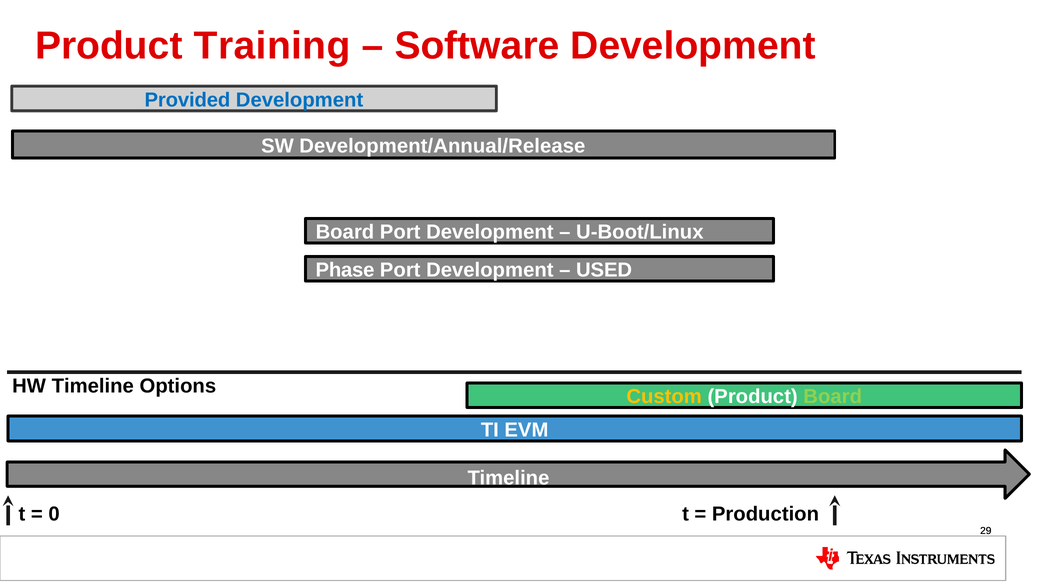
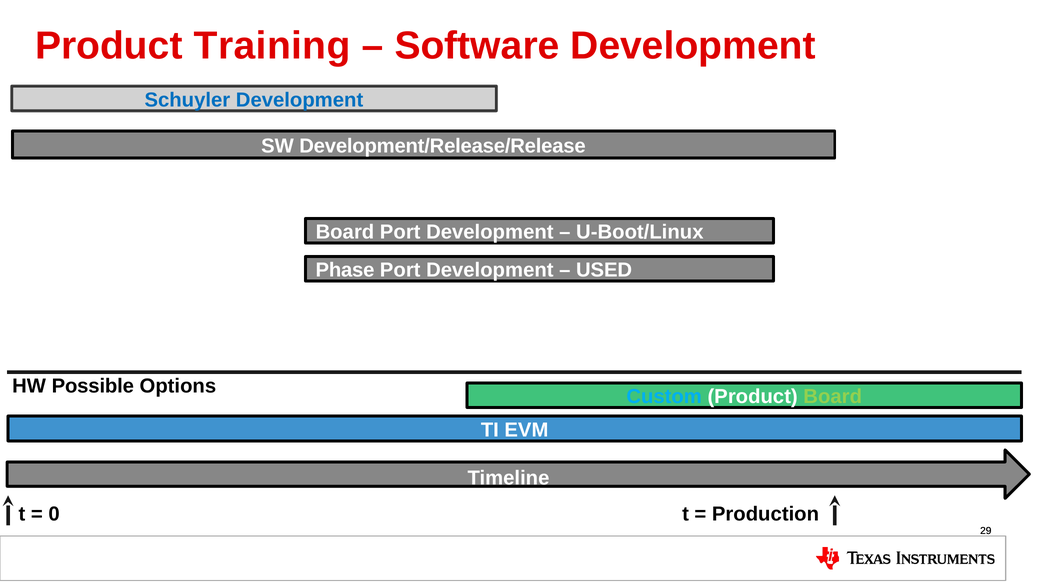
Provided: Provided -> Schuyler (187, 100)
Development/Annual/Release: Development/Annual/Release -> Development/Release/Release (443, 146)
HW Timeline: Timeline -> Possible (93, 386)
Custom colour: yellow -> light blue (664, 397)
